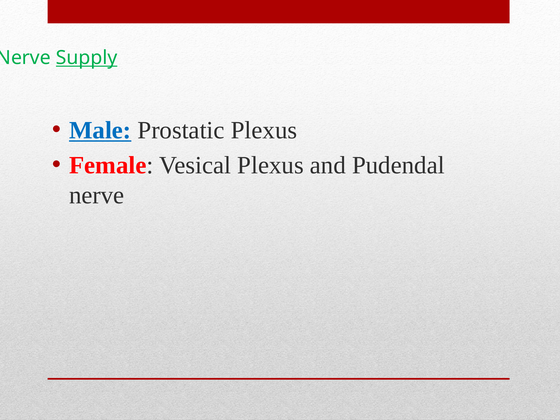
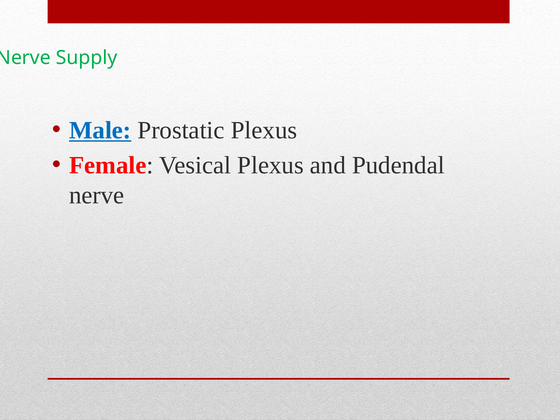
Supply underline: present -> none (87, 58)
